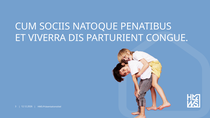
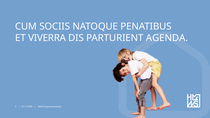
CONGUE: CONGUE -> AGENDA (167, 38)
